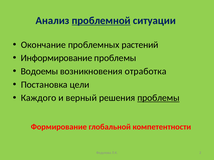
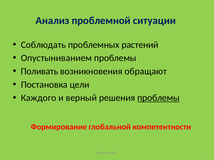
проблемной underline: present -> none (101, 21)
Окончание: Окончание -> Соблюдать (43, 45)
Информирование: Информирование -> Опустыниванием (56, 58)
Водоемы: Водоемы -> Поливать (39, 72)
отработка: отработка -> обращают (146, 72)
